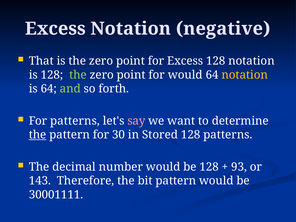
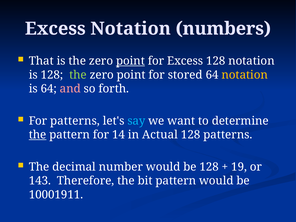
negative: negative -> numbers (223, 29)
point underline: none -> present (130, 61)
for would: would -> stored (185, 75)
and colour: light green -> pink (70, 89)
say colour: pink -> light blue (136, 121)
30: 30 -> 14 (119, 135)
Stored: Stored -> Actual (160, 135)
93: 93 -> 19 (239, 167)
30001111: 30001111 -> 10001911 (56, 195)
